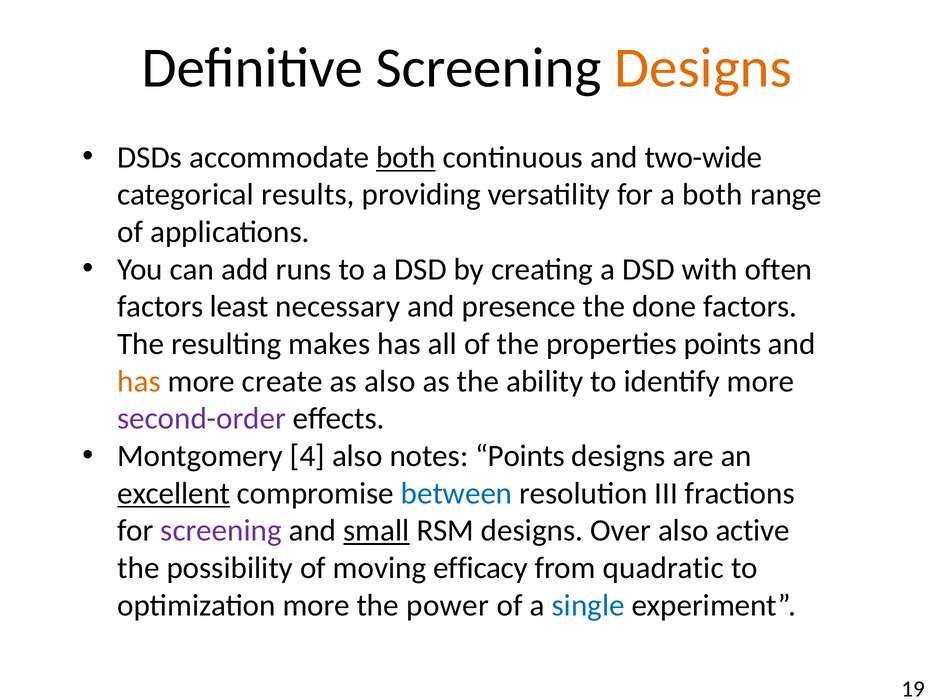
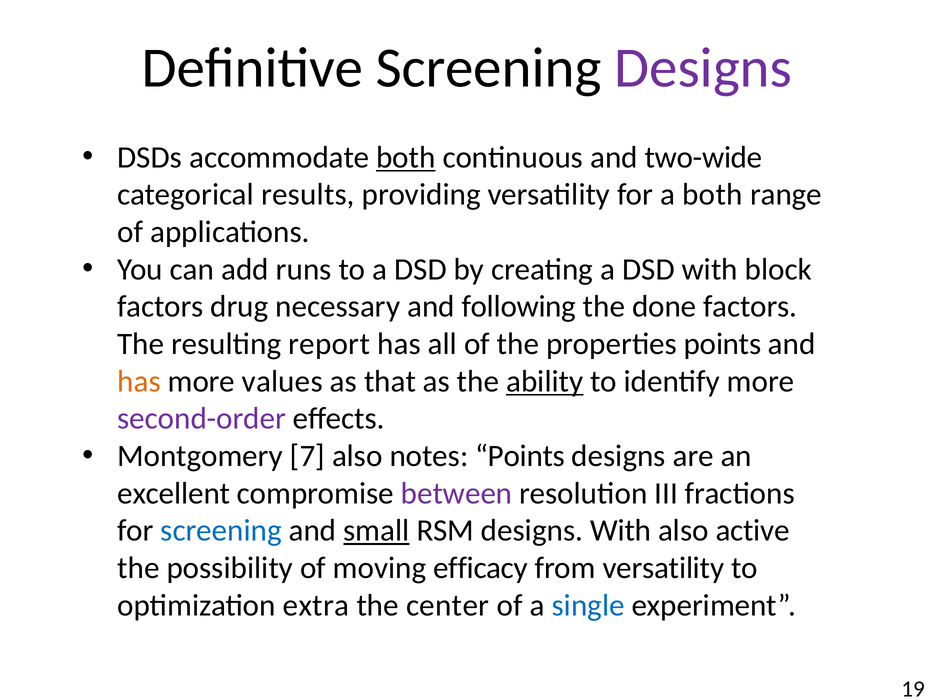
Designs colour: orange -> purple (703, 68)
often: often -> block (778, 270)
least: least -> drug (239, 307)
presence: presence -> following (519, 307)
makes: makes -> report (329, 344)
create: create -> values (282, 382)
as also: also -> that (390, 382)
ability underline: none -> present (545, 382)
4: 4 -> 7 (307, 456)
excellent underline: present -> none (174, 494)
between colour: blue -> purple (457, 494)
screening colour: purple -> blue (221, 531)
designs Over: Over -> With (621, 531)
from quadratic: quadratic -> versatility (663, 568)
optimization more: more -> extra (316, 606)
power: power -> center (448, 606)
